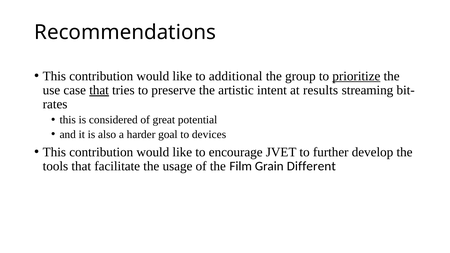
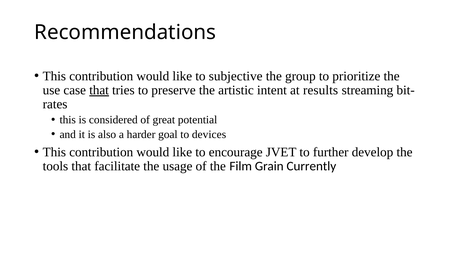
additional: additional -> subjective (236, 76)
prioritize underline: present -> none (356, 76)
Different: Different -> Currently (311, 166)
